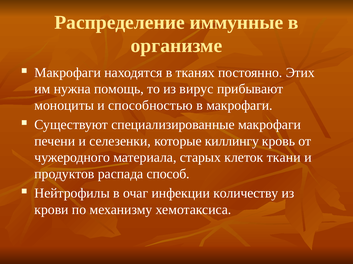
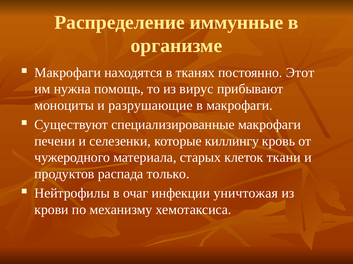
Этих: Этих -> Этот (300, 73)
способностью: способностью -> разрушающие (150, 106)
способ: способ -> только (168, 174)
количеству: количеству -> уничтожая (246, 194)
